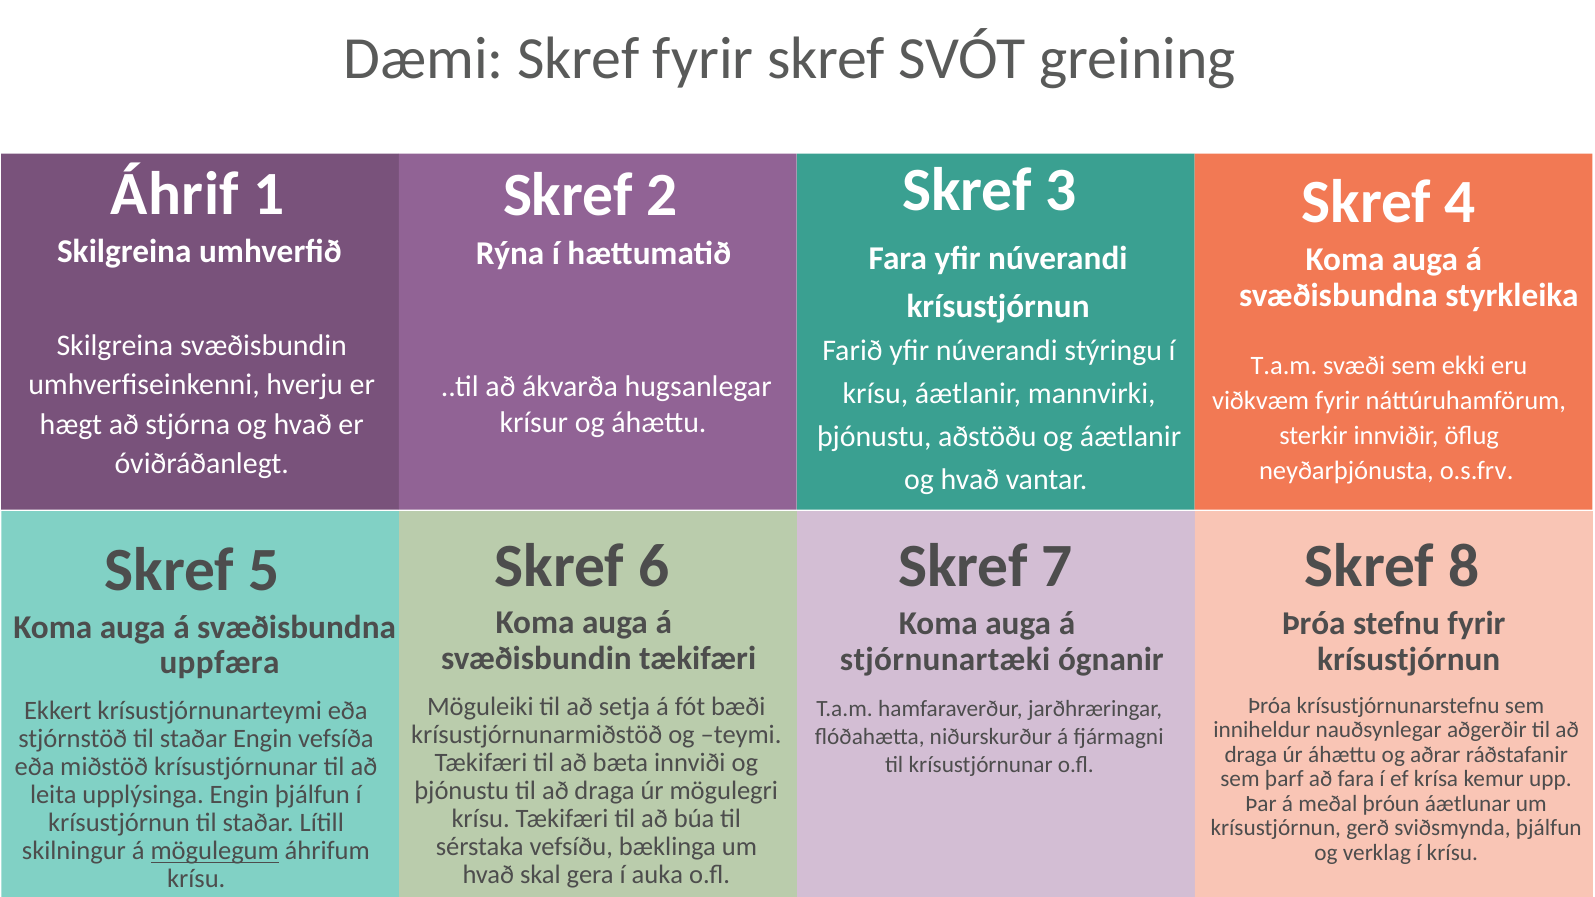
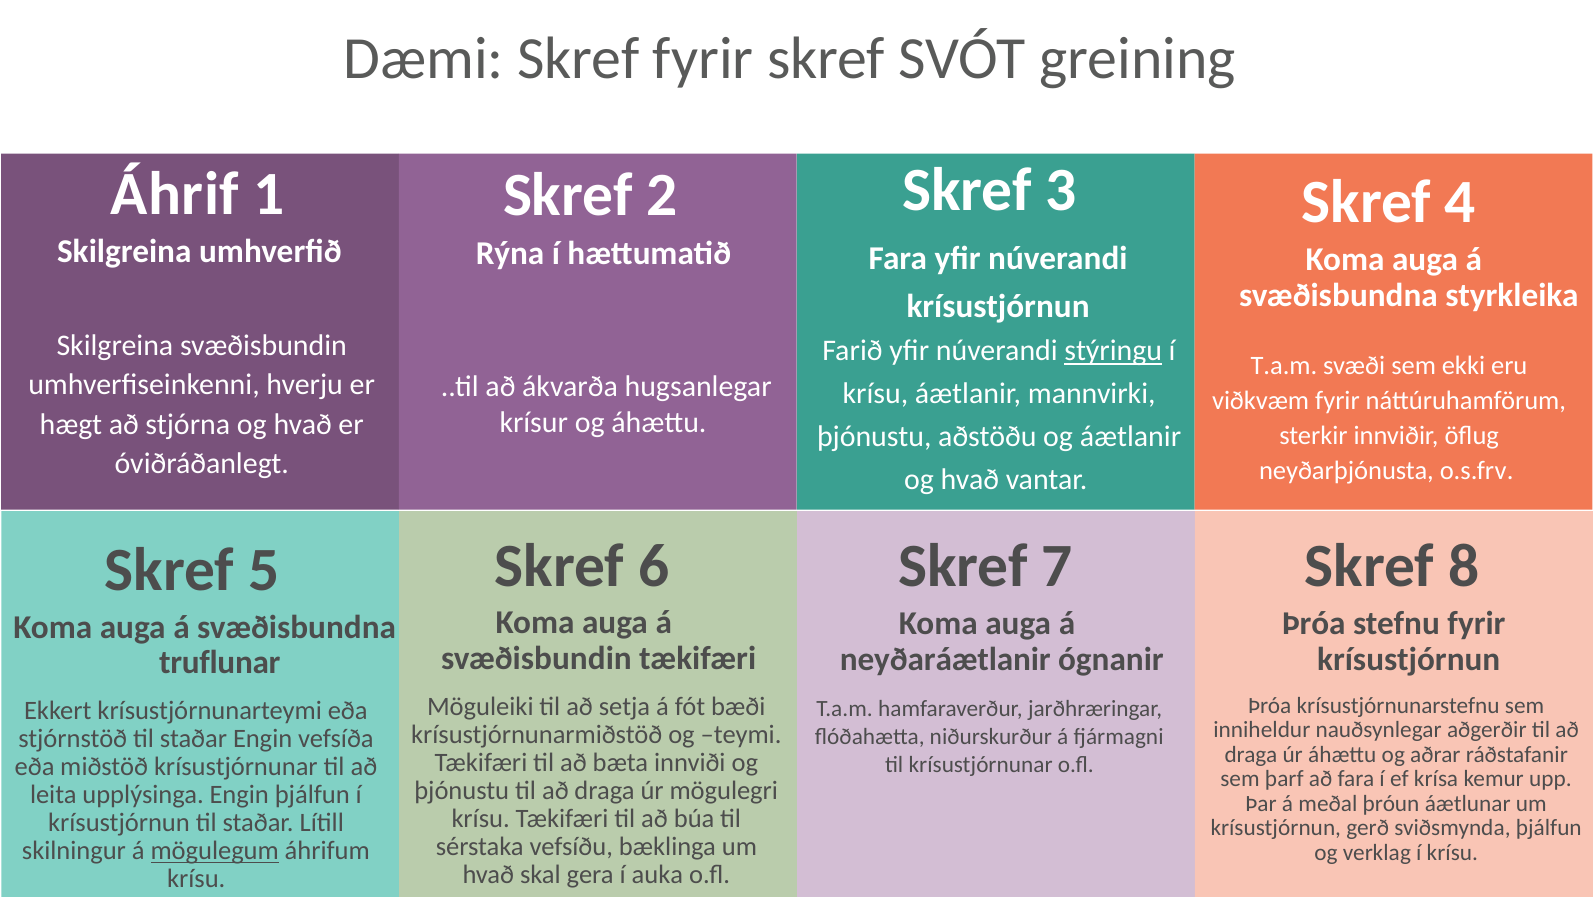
stýringu underline: none -> present (1113, 351)
stjórnunartæki: stjórnunartæki -> neyðaráætlanir (945, 659)
uppfæra: uppfæra -> truflunar (220, 663)
